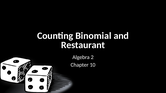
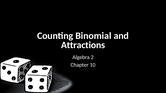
Restaurant: Restaurant -> Attractions (83, 45)
